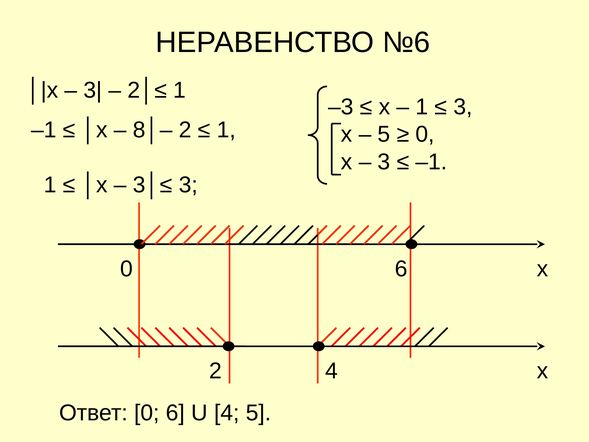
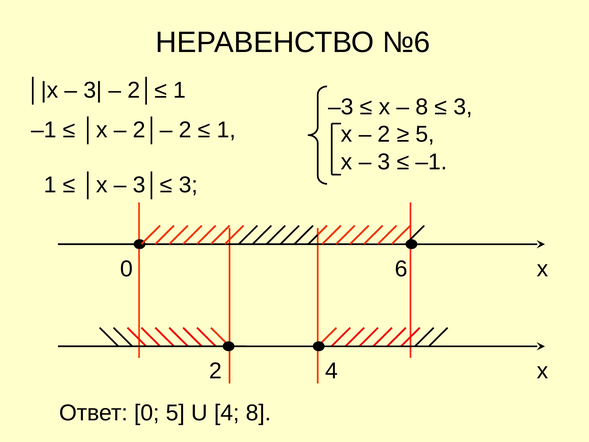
1: 1 -> 8 (422, 107)
8│–: 8│– -> 2│– (153, 130)
5: 5 -> 2 (384, 134)
0: 0 -> 5 (425, 134)
0 6: 6 -> 5 (175, 413)
4 5: 5 -> 8 (258, 413)
